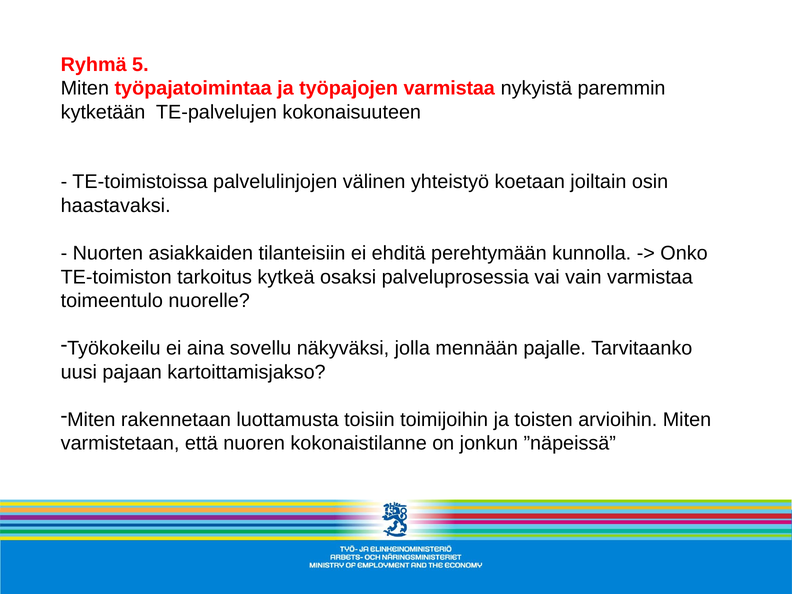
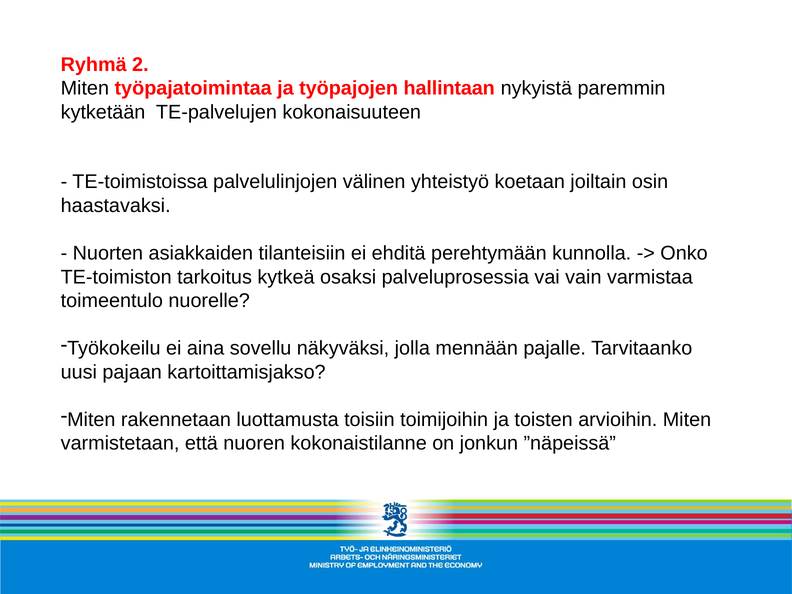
5: 5 -> 2 (140, 65)
työpajojen varmistaa: varmistaa -> hallintaan (449, 88)
